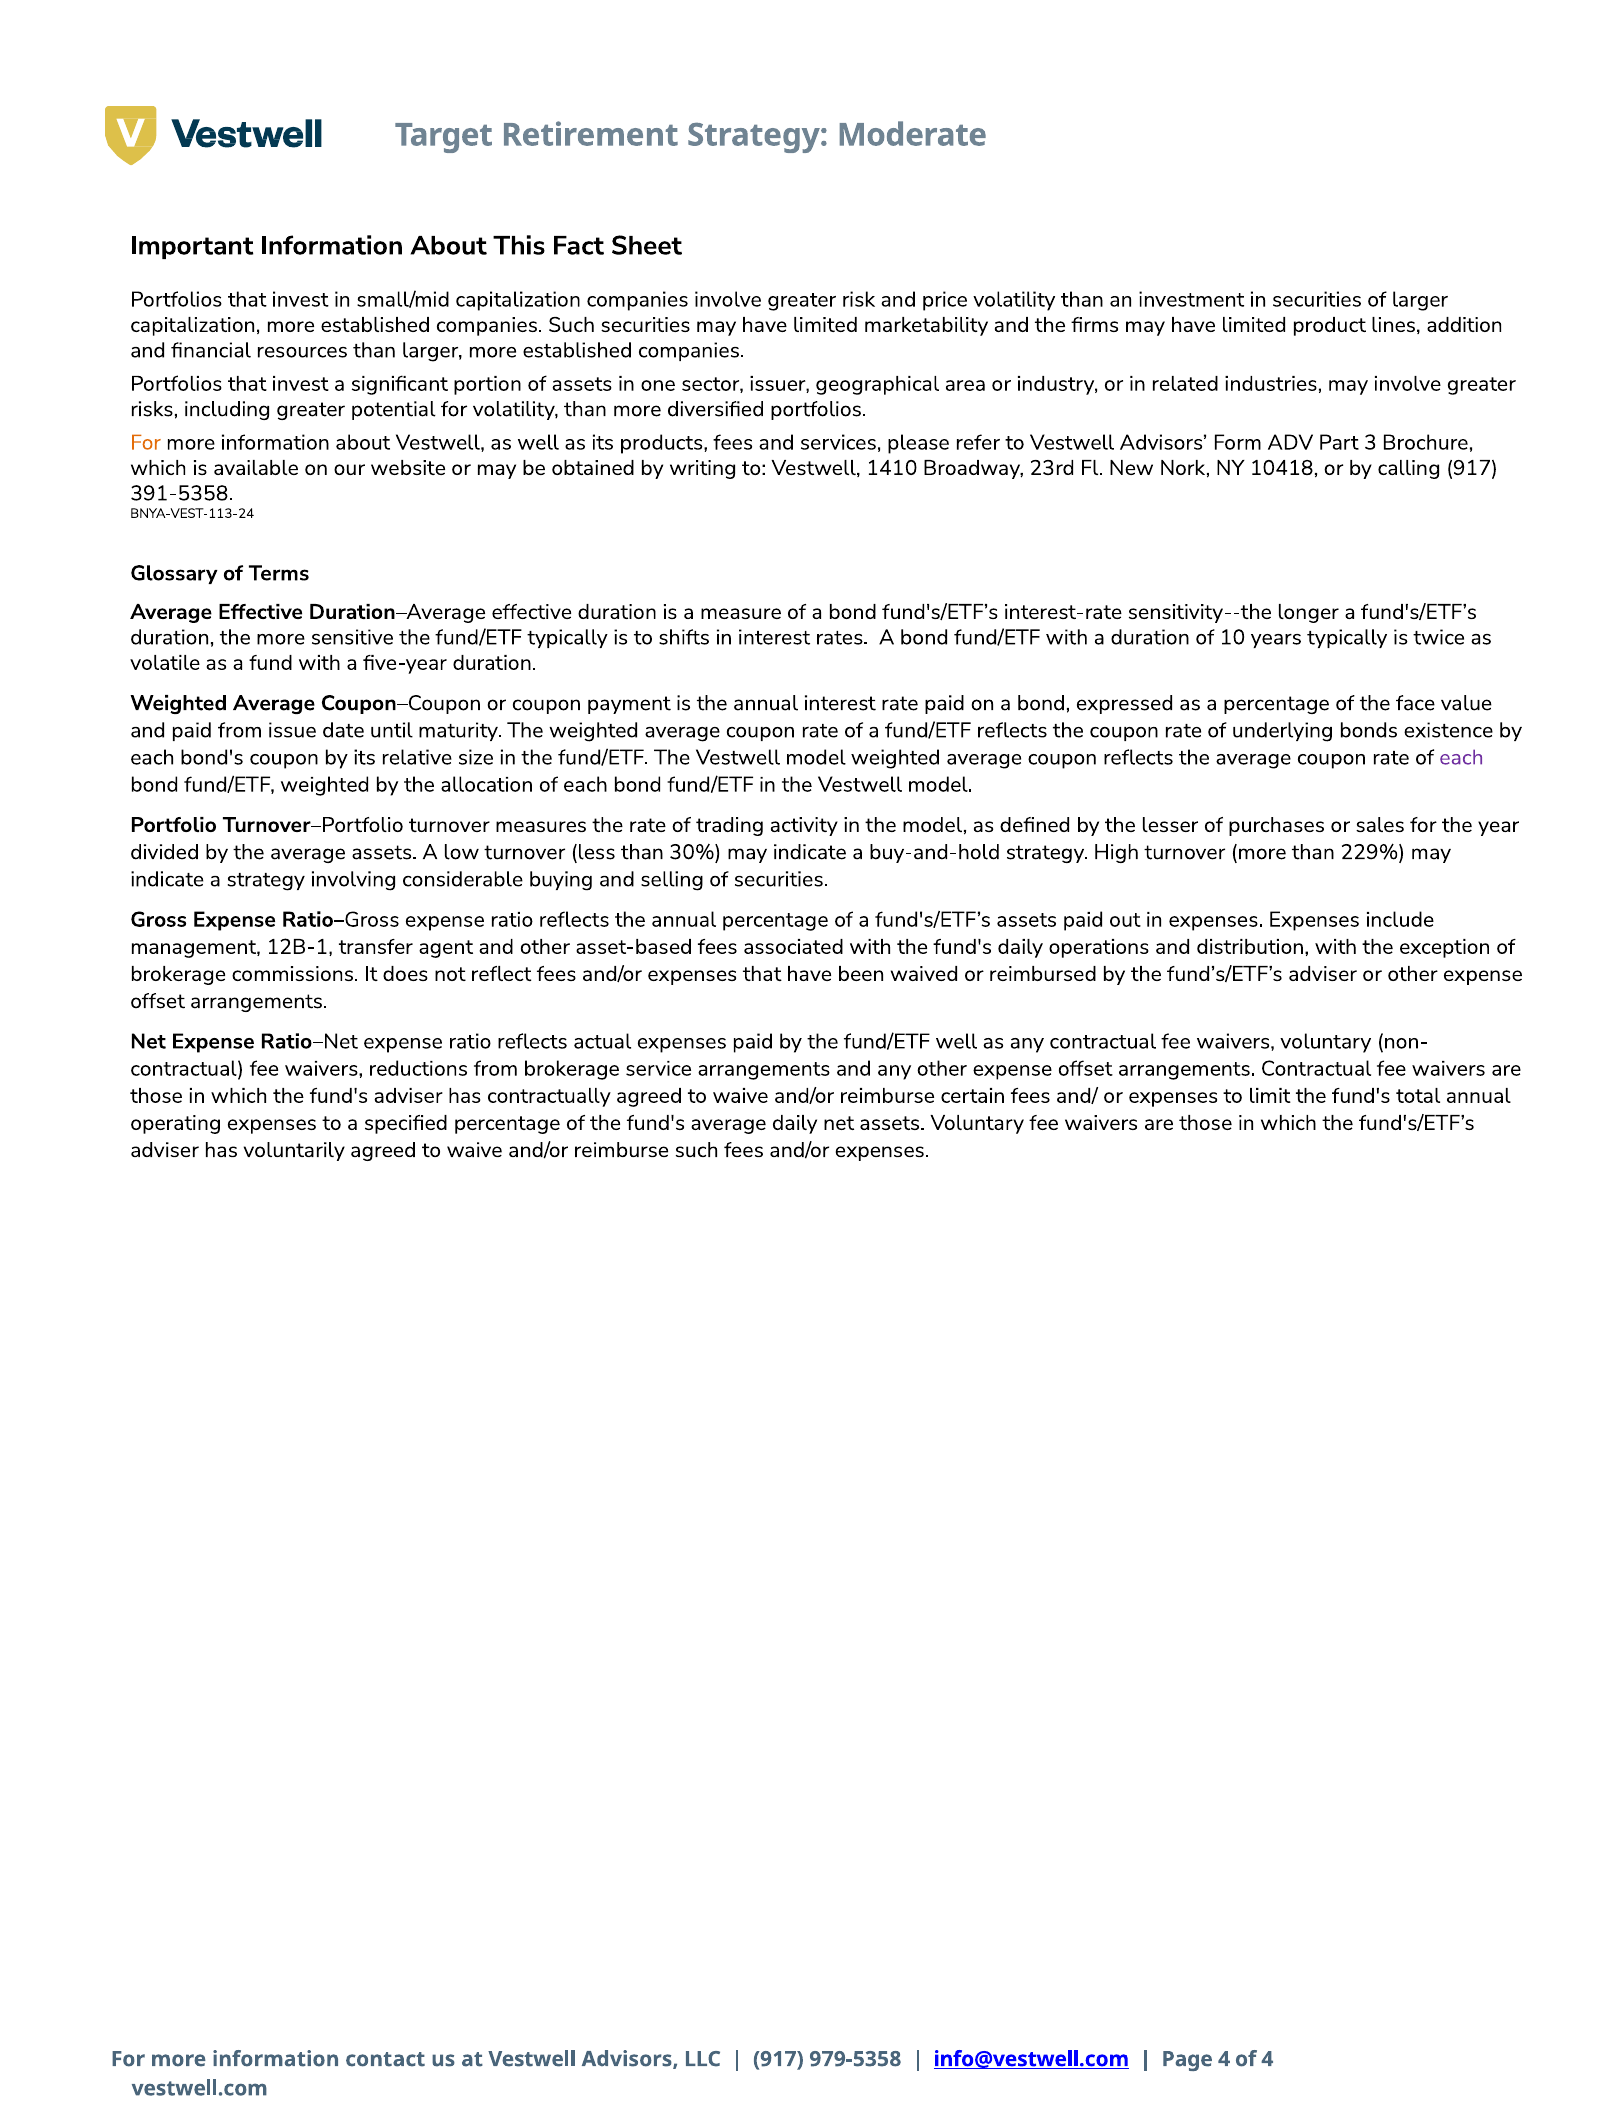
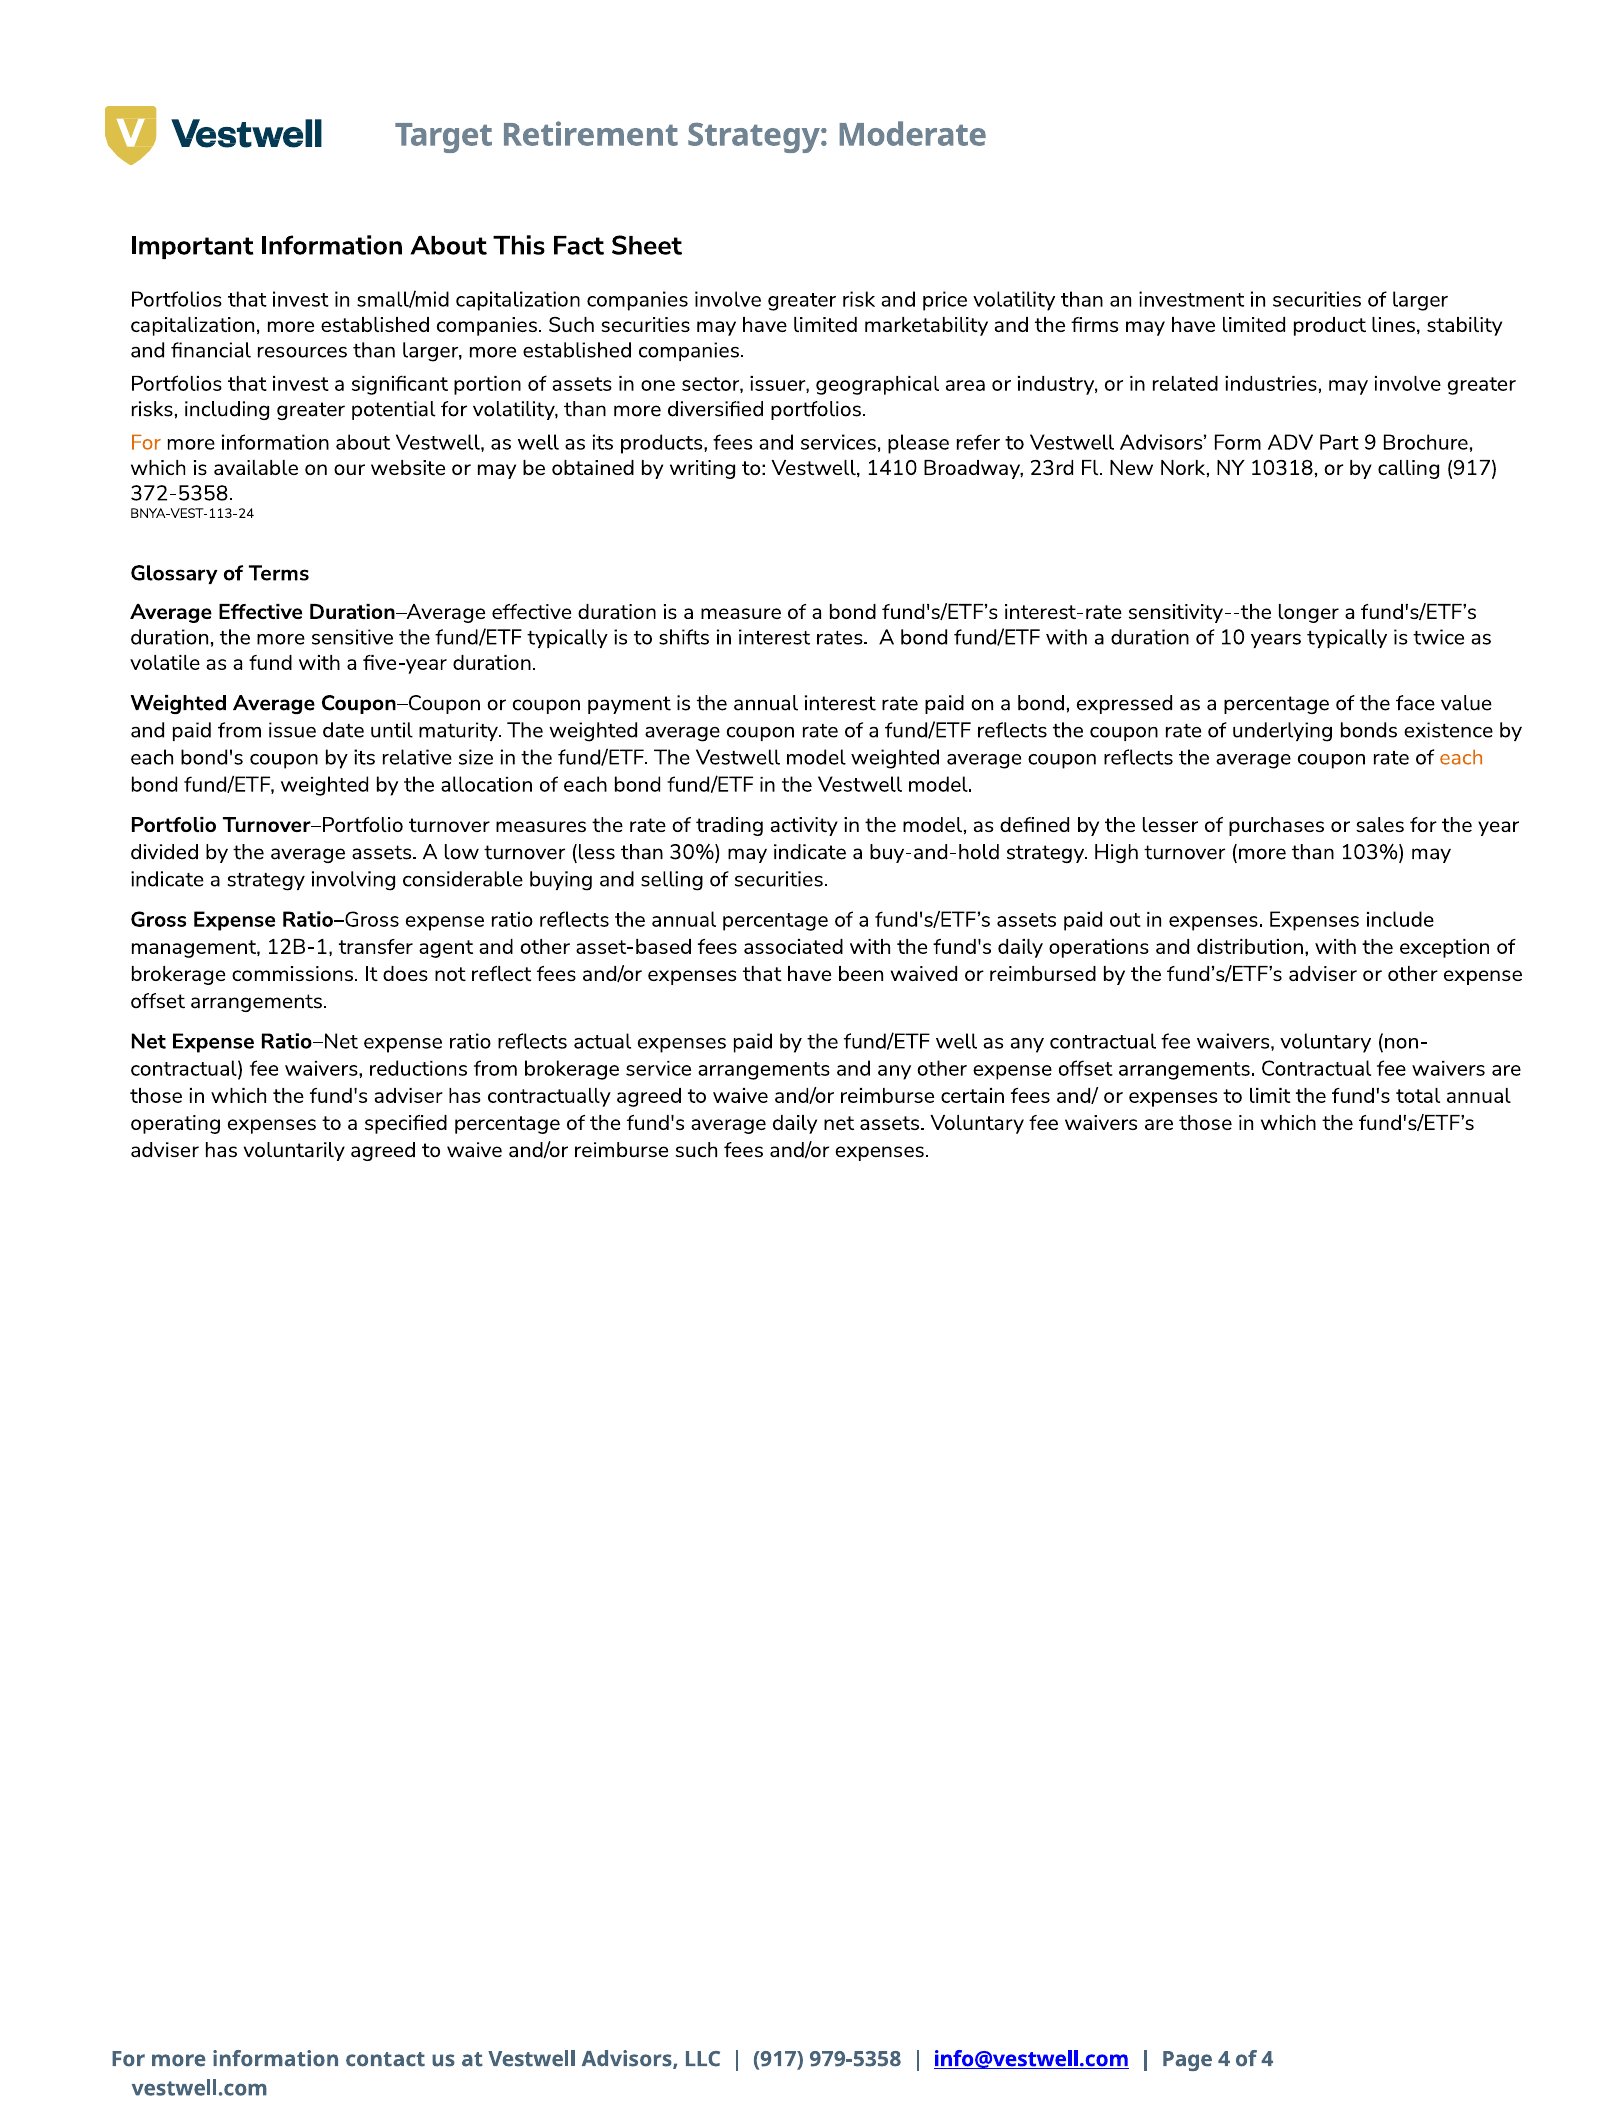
addition: addition -> stability (1464, 325)
3: 3 -> 9 (1370, 443)
10418: 10418 -> 10318 (1284, 468)
391-5358: 391-5358 -> 372-5358 (182, 494)
each colour: purple -> orange (1461, 758)
229%: 229% -> 103% (1373, 852)
